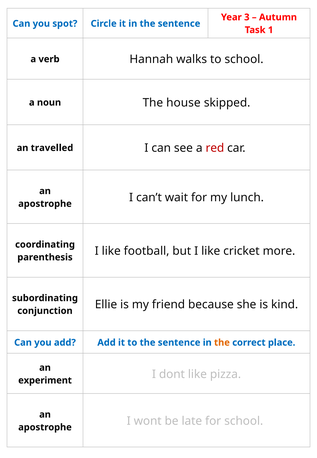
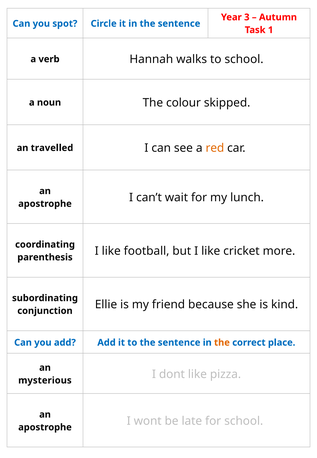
house: house -> colour (183, 103)
red colour: red -> orange (215, 148)
experiment: experiment -> mysterious (45, 380)
